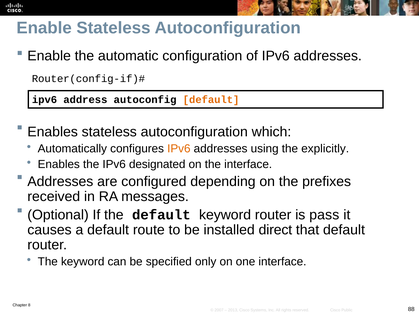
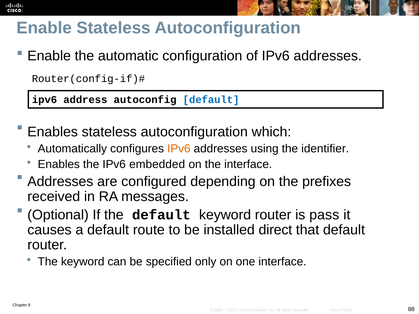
default colour: orange -> blue (211, 100)
explicitly: explicitly -> identifier (325, 149)
designated: designated -> embedded (157, 164)
